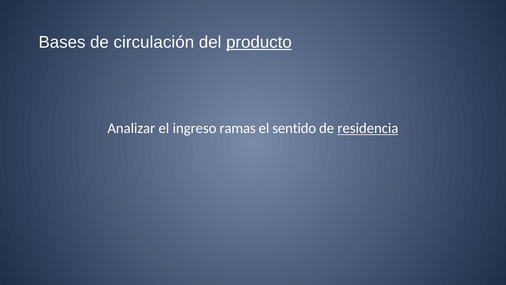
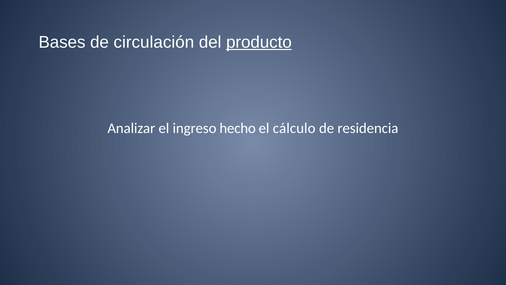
ramas: ramas -> hecho (238, 128)
sentido: sentido -> cálculo (294, 128)
residencia underline: present -> none (368, 128)
